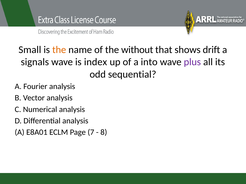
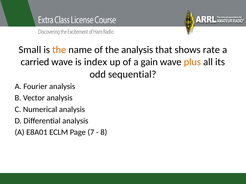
the without: without -> analysis (137, 50)
drift: drift -> rate (211, 50)
signals: signals -> carried (35, 62)
into: into -> gain (149, 62)
plus colour: purple -> orange (192, 62)
